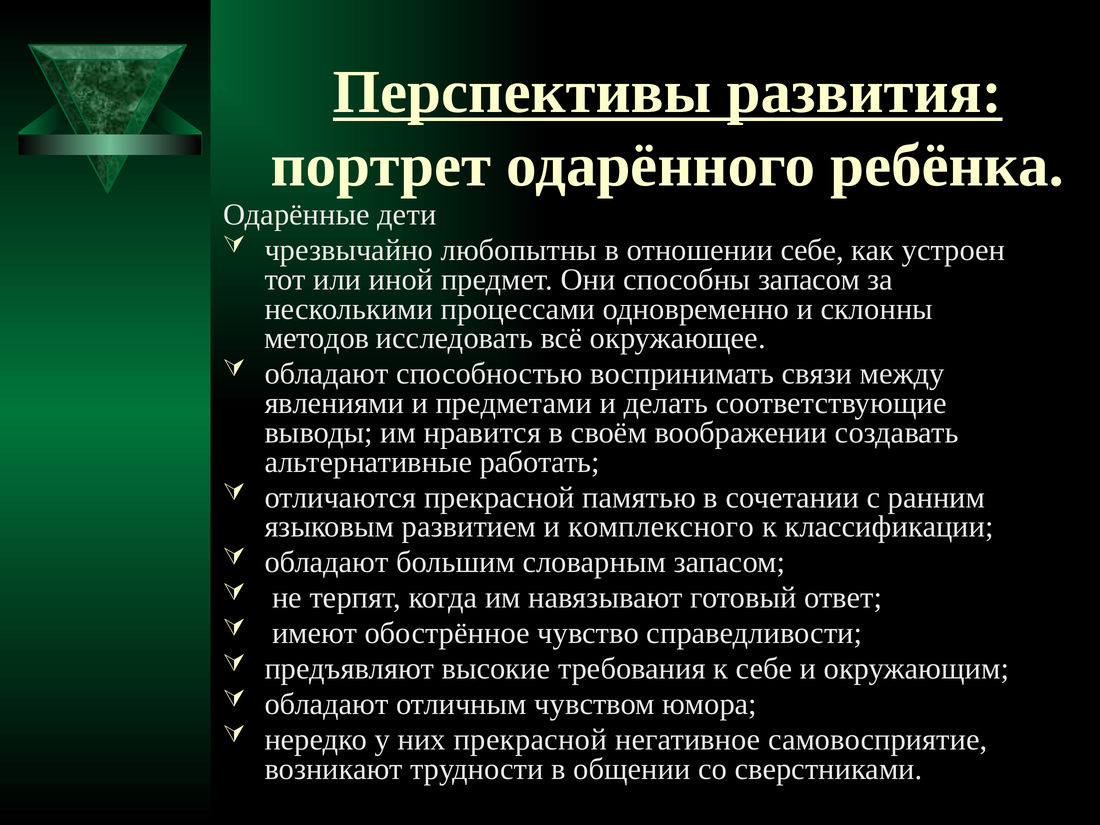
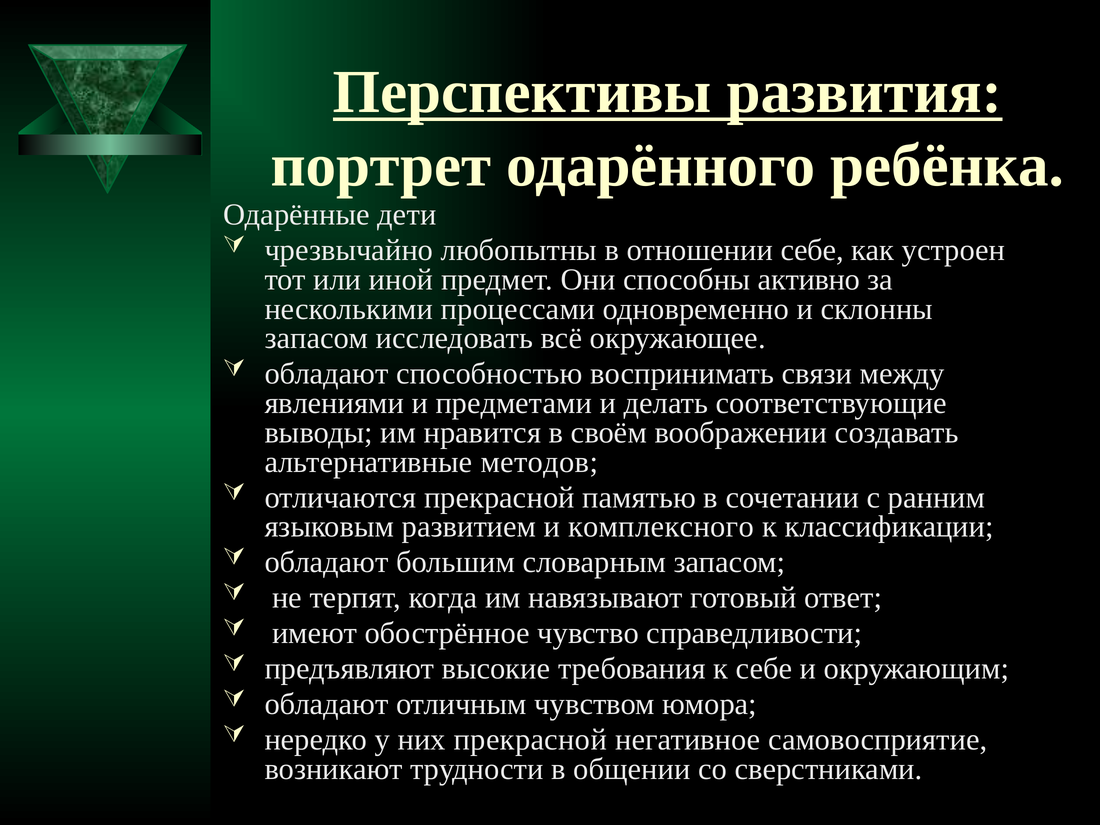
способны запасом: запасом -> активно (809, 280)
методов: методов -> запасом (316, 338)
работать: работать -> методов (539, 462)
